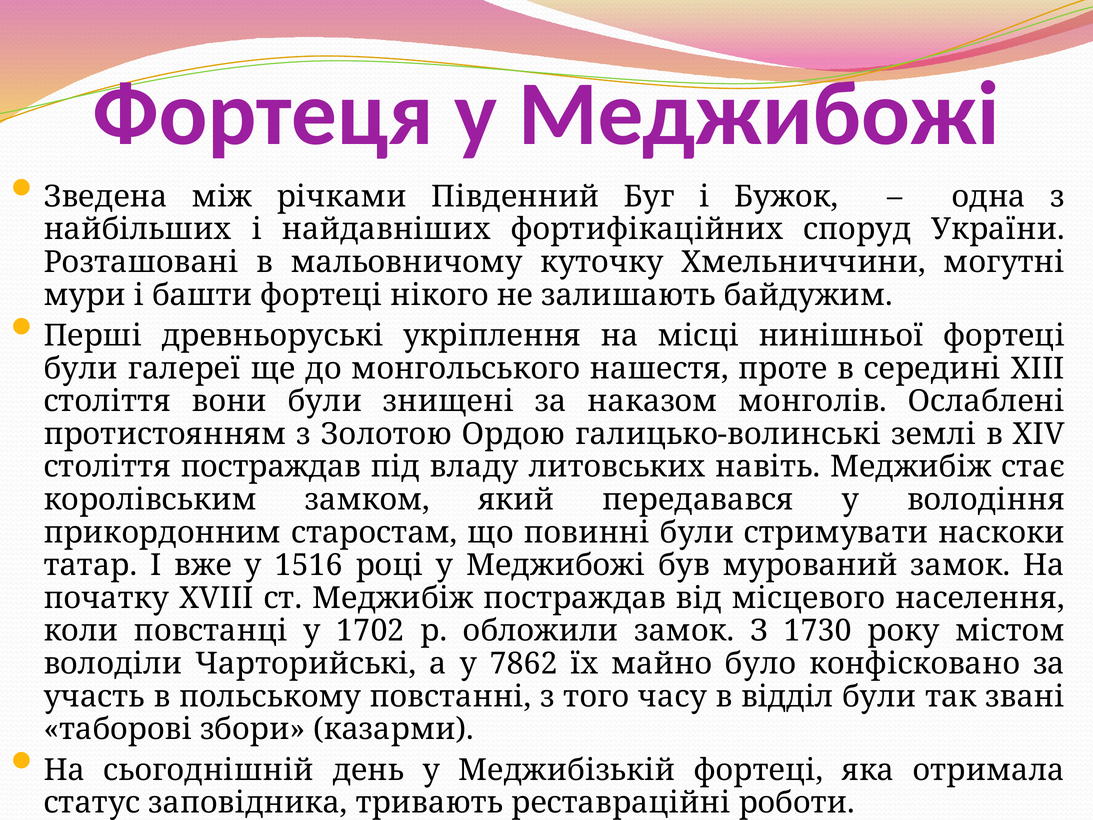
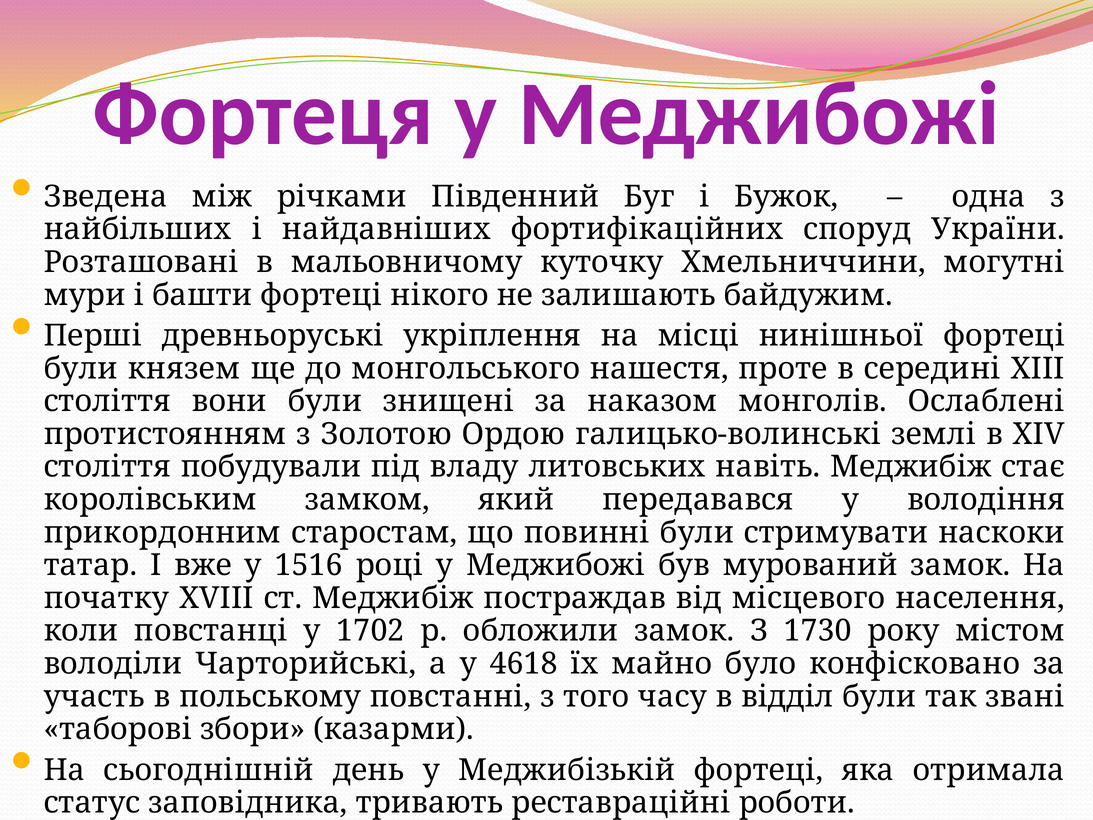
галереї: галереї -> князем (184, 368)
століття постраждав: постраждав -> побудували (271, 467)
7862: 7862 -> 4618 (524, 664)
